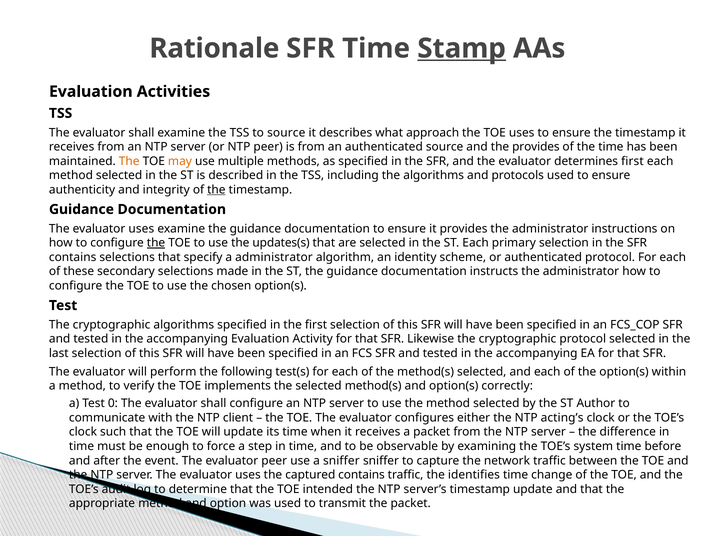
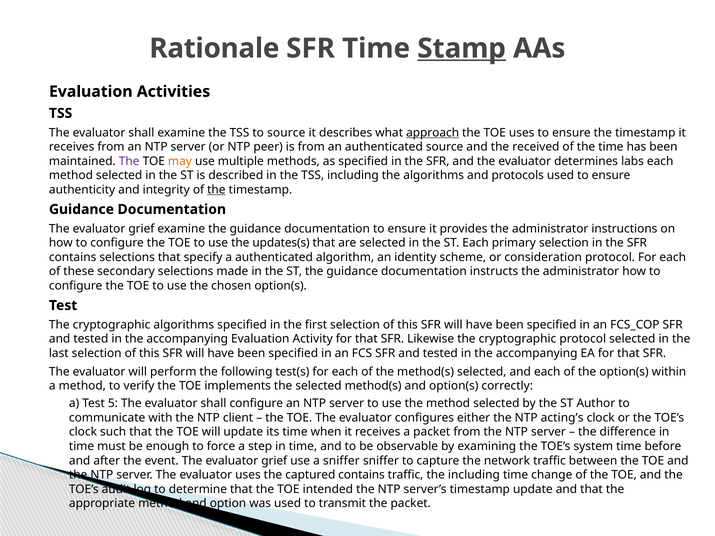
approach underline: none -> present (433, 133)
the provides: provides -> received (536, 147)
The colour: orange -> purple (129, 161)
determines first: first -> labs (633, 161)
uses: uses -> grief (141, 229)
the underline: present -> none (156, 243)
a administrator: administrator -> authenticated (274, 257)
or authenticated: authenticated -> consideration (543, 257)
0: 0 -> 5 (113, 404)
event The evaluator peer: peer -> grief (274, 461)
the identifies: identifies -> including (474, 475)
